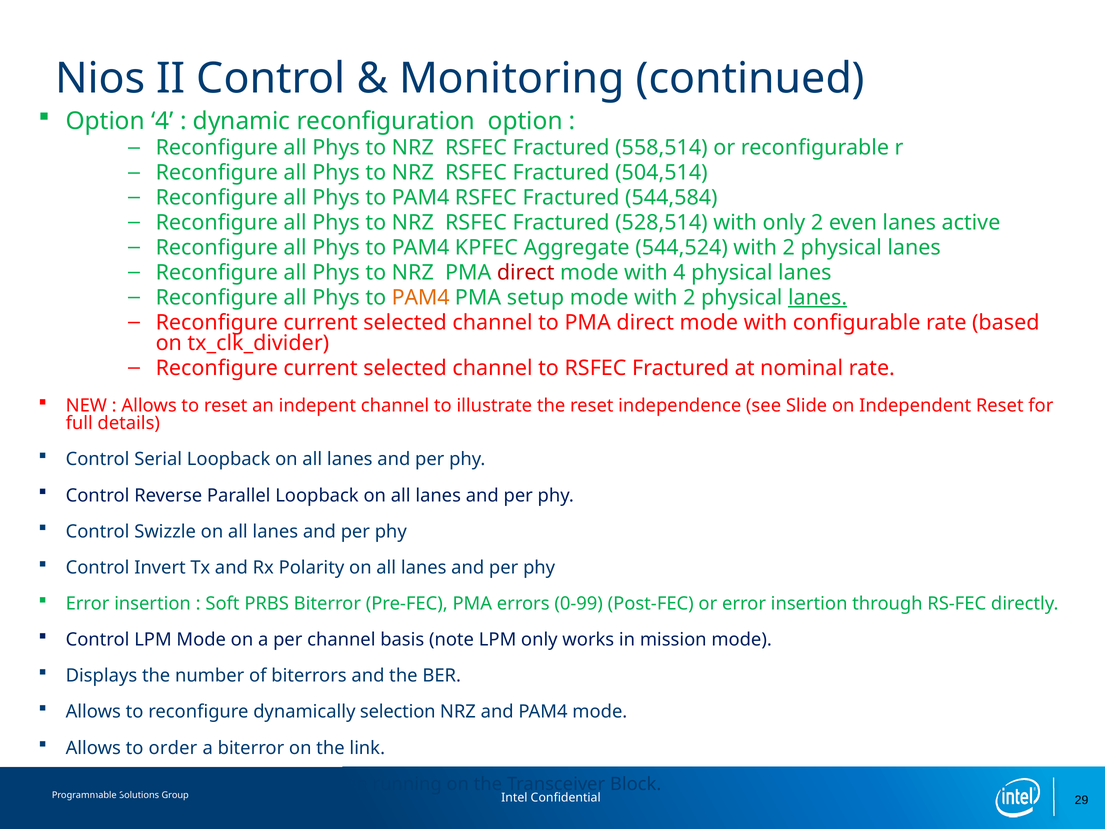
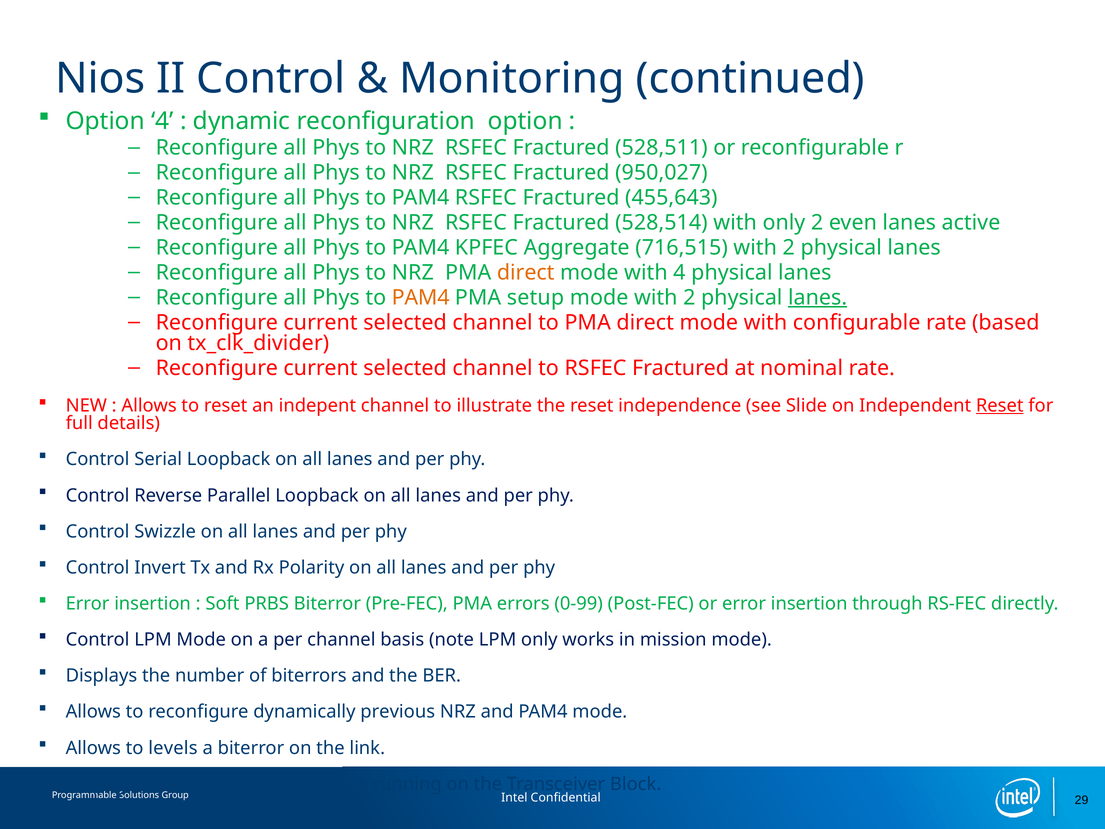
558,514: 558,514 -> 528,511 (661, 148)
504,514: 504,514 -> 950,027 (661, 173)
544,584: 544,584 -> 455,643 (671, 198)
544,524: 544,524 -> 716,515 (682, 248)
direct colour: red -> orange (526, 272)
Reset underline: none -> present (1000, 406)
selection: selection -> previous (398, 712)
order: order -> levels (173, 748)
